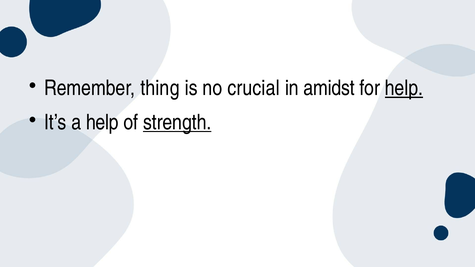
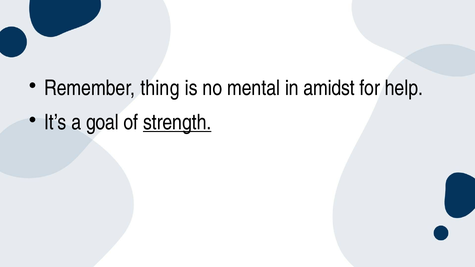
crucial: crucial -> mental (254, 88)
help underline: present -> none (404, 88)
a help: help -> goal (102, 122)
